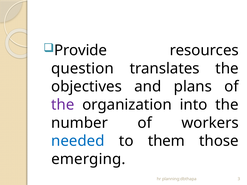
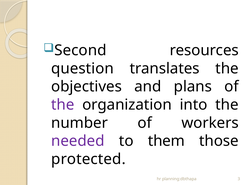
Provide: Provide -> Second (80, 50)
needed colour: blue -> purple (78, 141)
emerging: emerging -> protected (88, 159)
